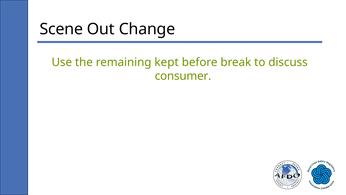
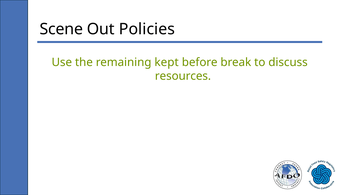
Change: Change -> Policies (147, 29)
consumer: consumer -> resources (183, 76)
